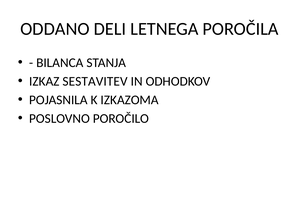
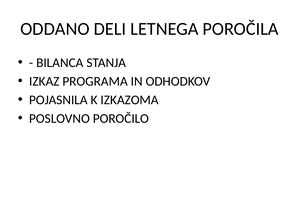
SESTAVITEV: SESTAVITEV -> PROGRAMA (95, 81)
